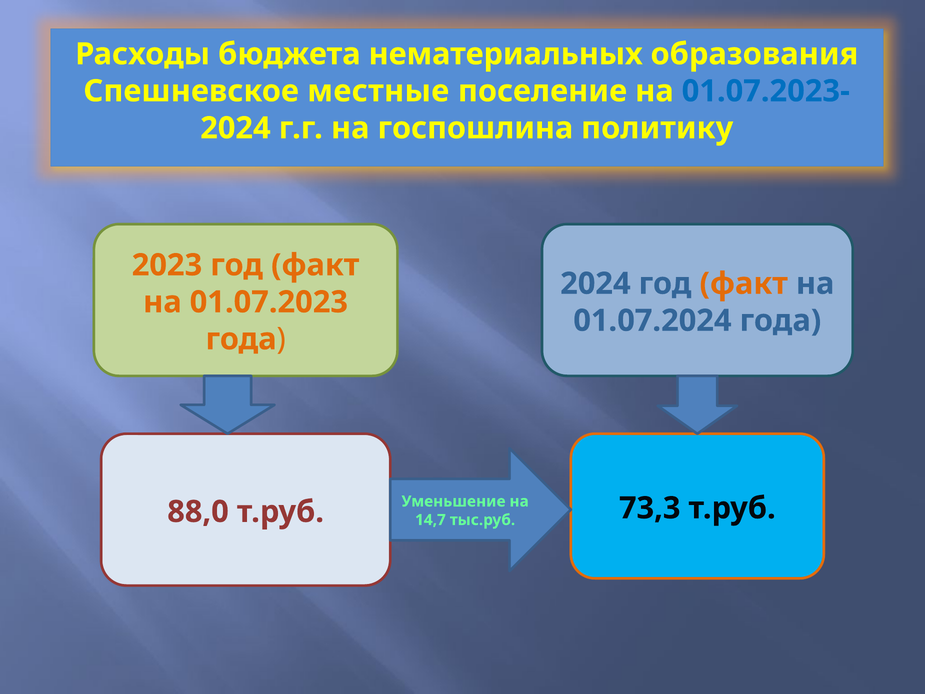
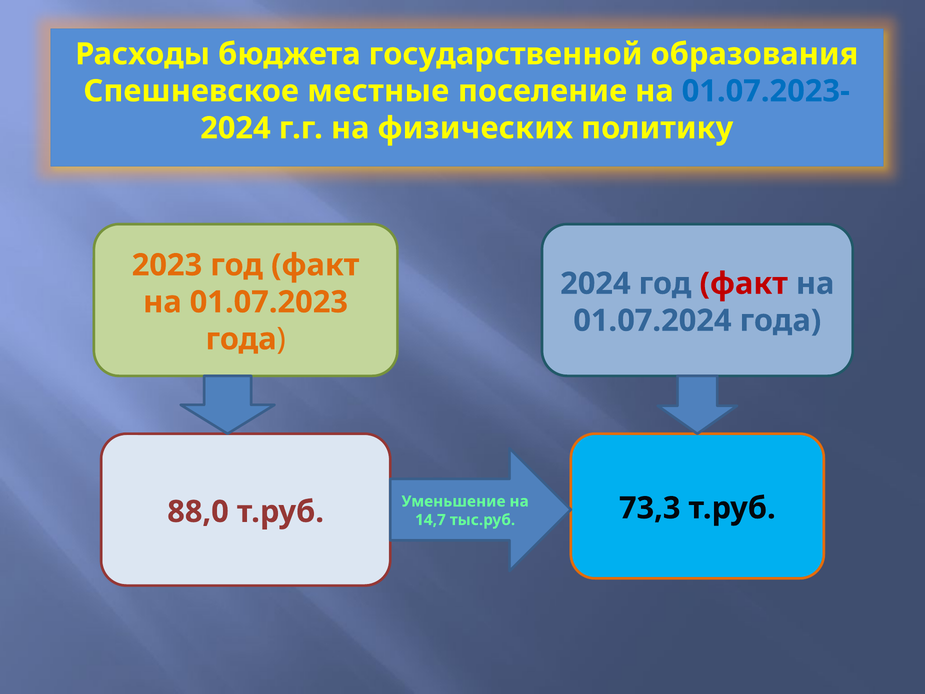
нематериальных: нематериальных -> государственной (506, 54)
госпошлина: госпошлина -> физических (475, 128)
факт colour: orange -> red (744, 284)
